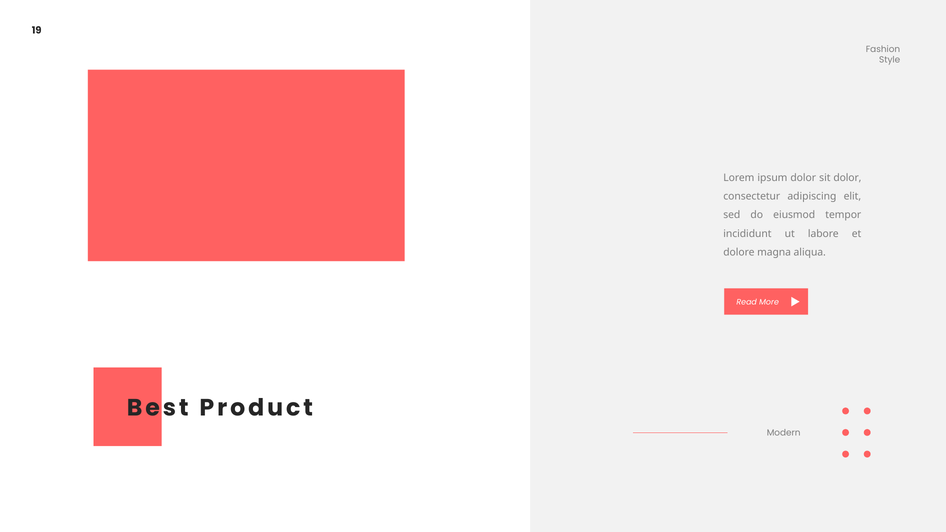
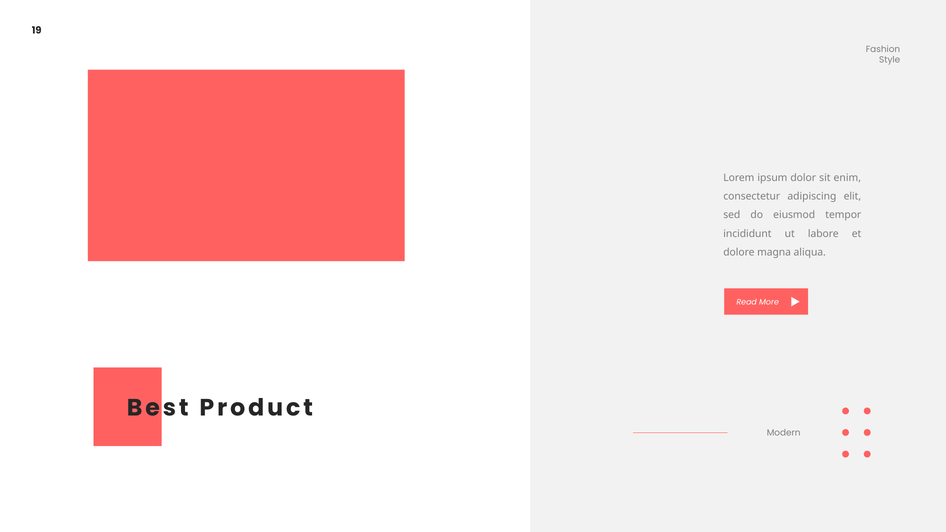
sit dolor: dolor -> enim (847, 178)
